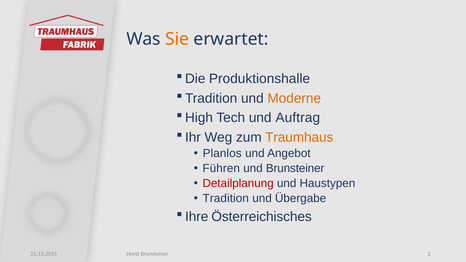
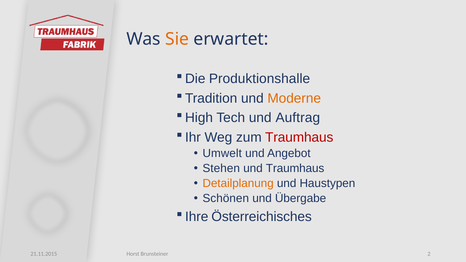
Traumhaus colour: orange -> red (299, 137)
Planlos: Planlos -> Umwelt (222, 153)
Führen: Führen -> Stehen (221, 168)
und Brunsteiner: Brunsteiner -> Traumhaus (295, 168)
Detailplanung colour: red -> orange (238, 183)
Tradition: Tradition -> Schönen (226, 198)
